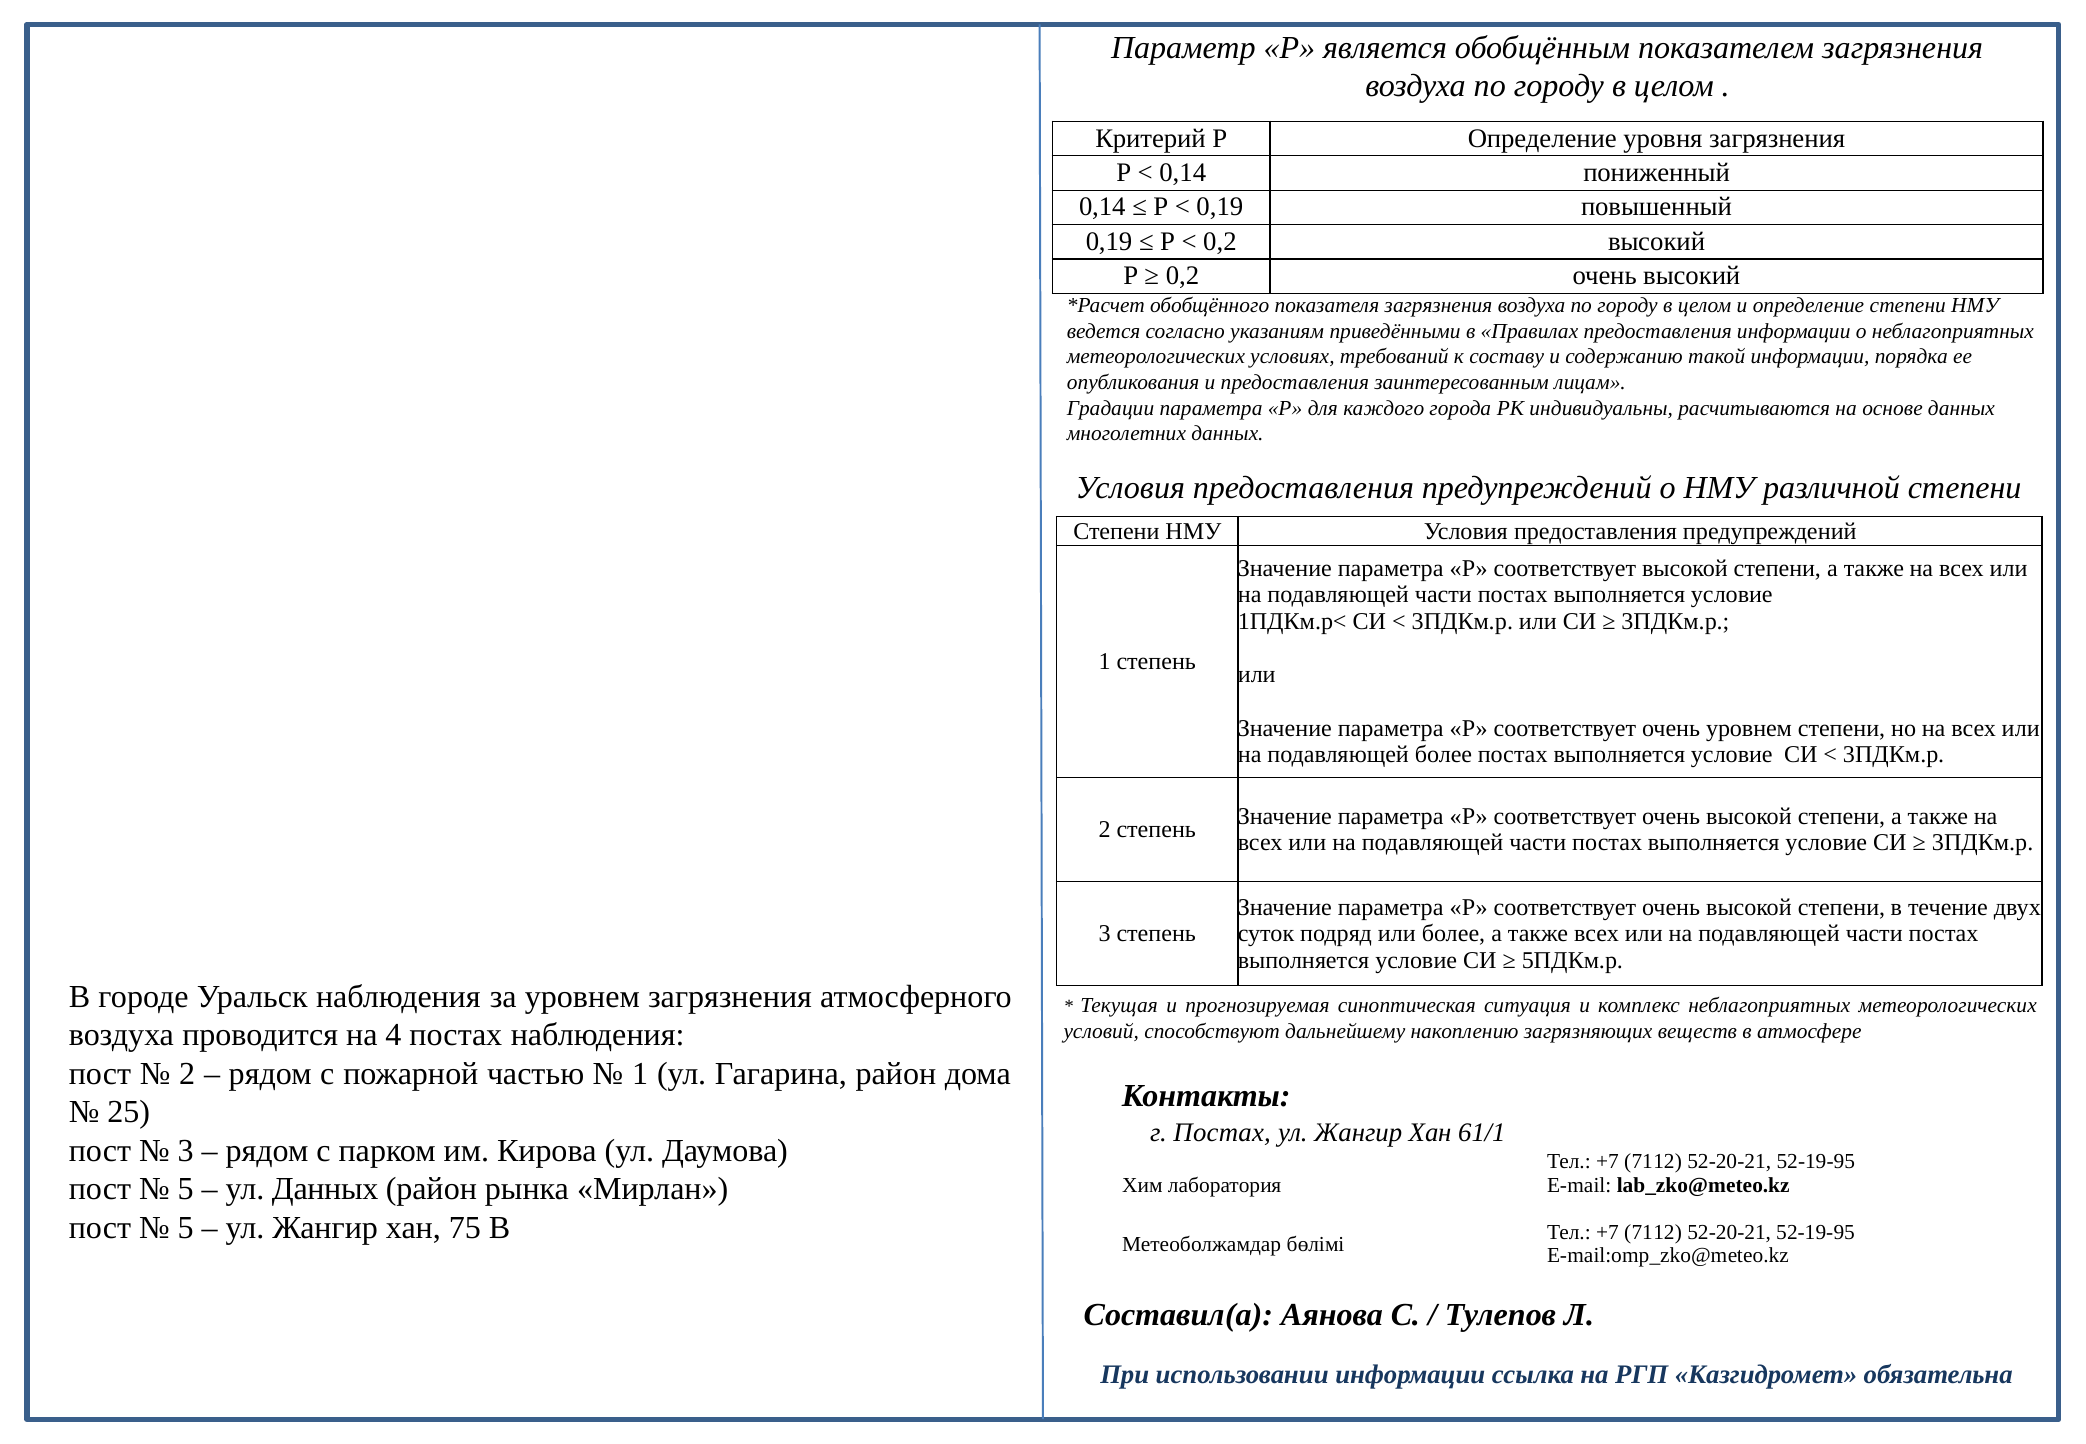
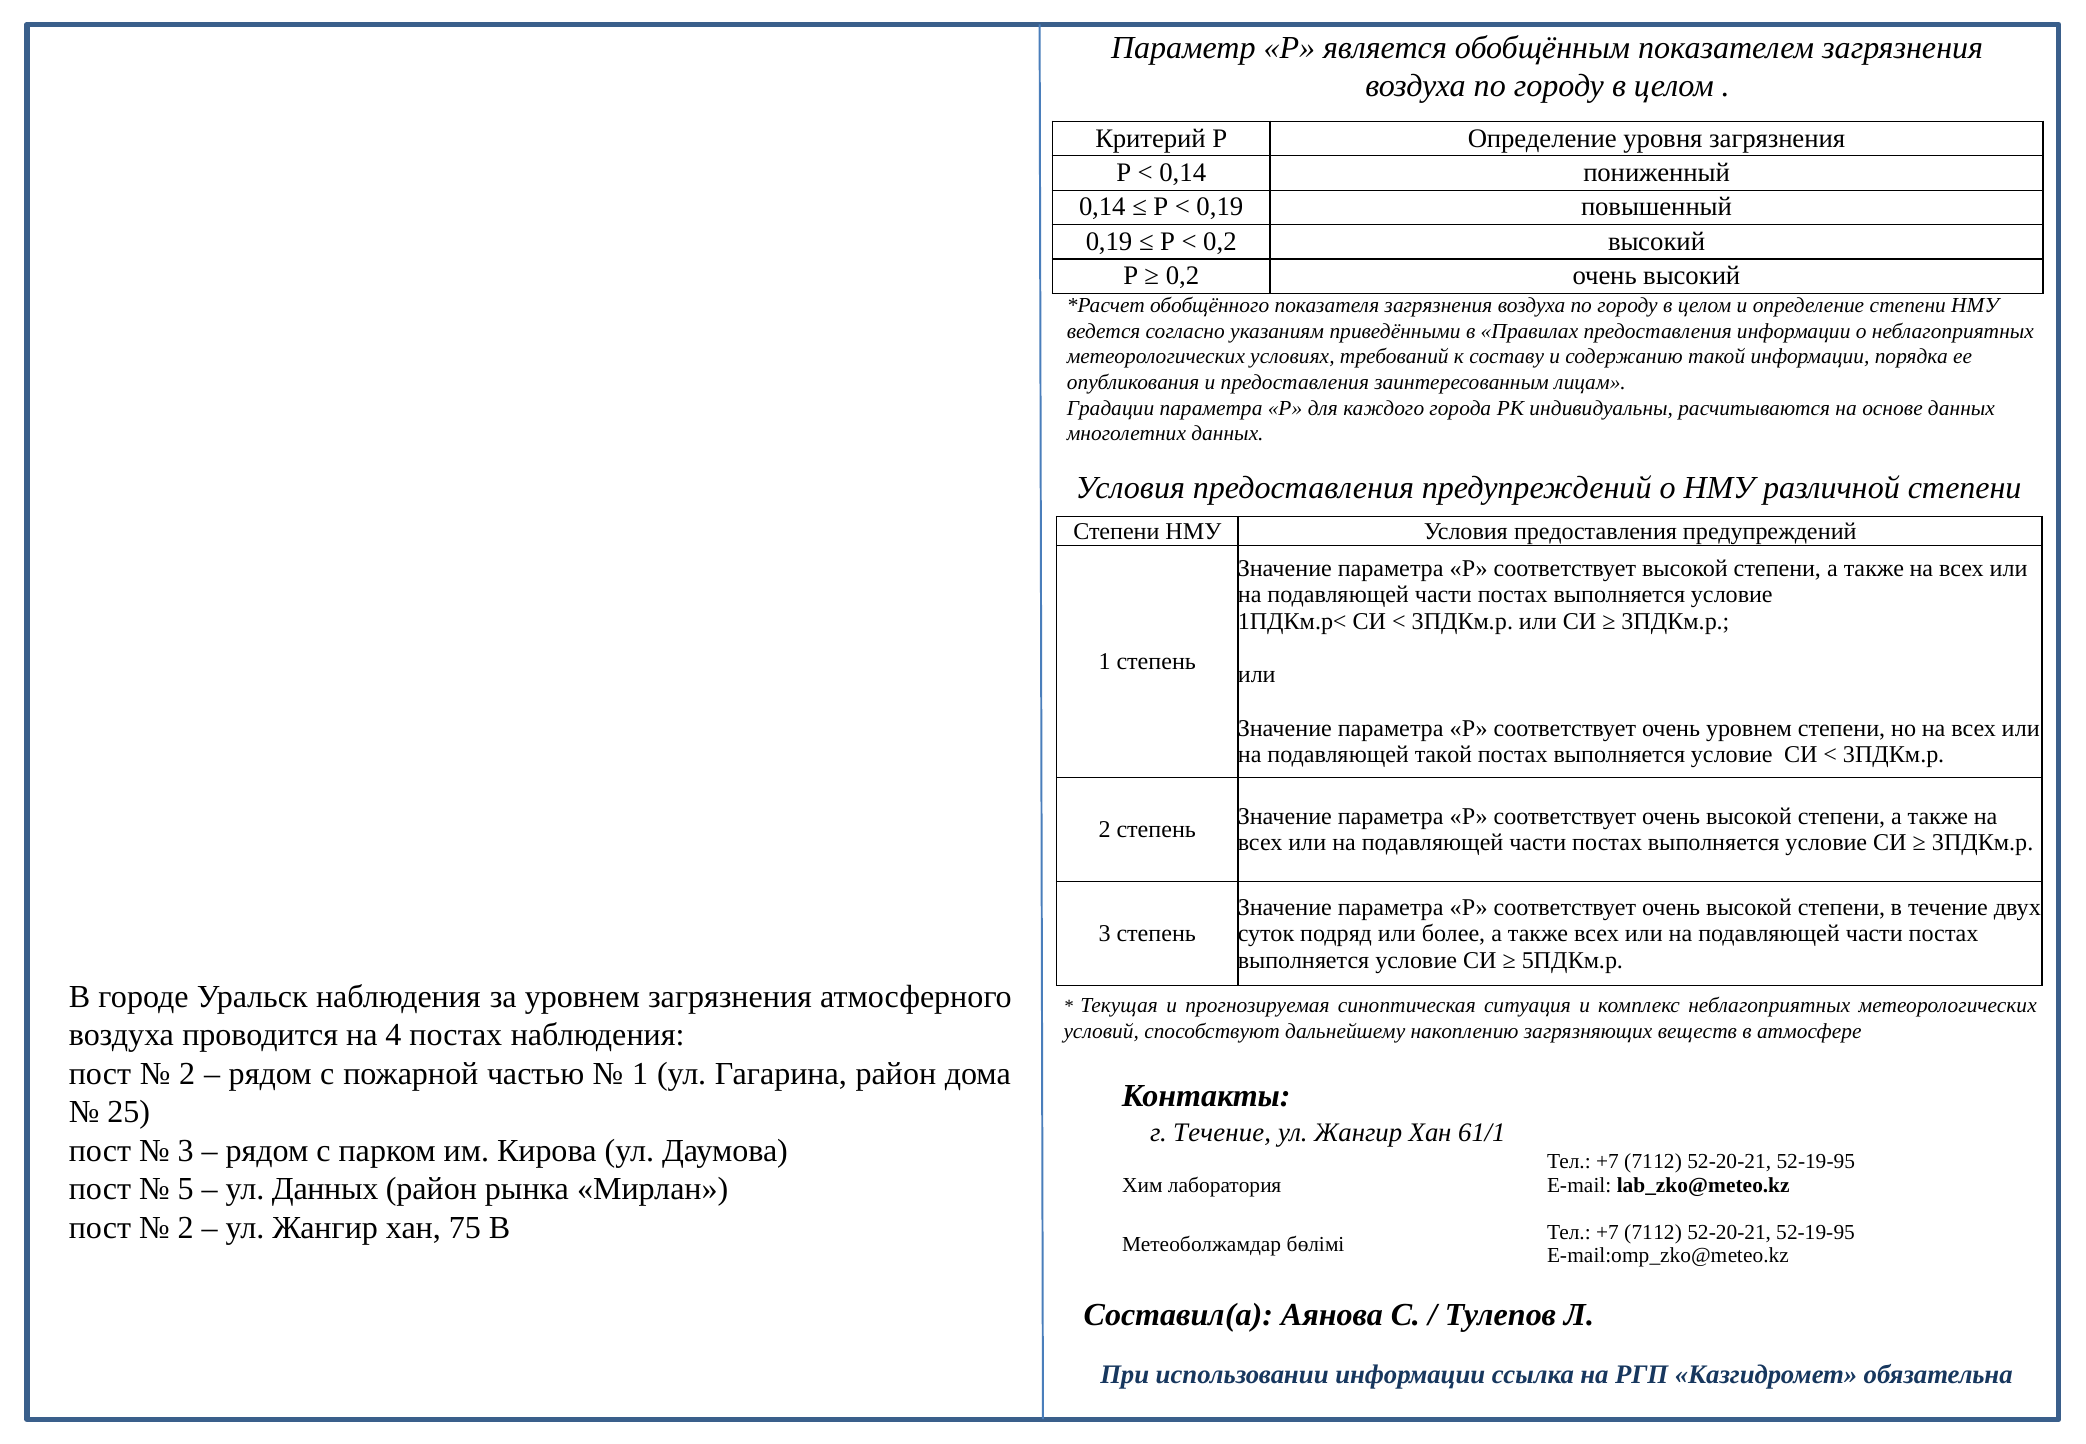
подавляющей более: более -> такой (1443, 755)
г Постах: Постах -> Течение (1222, 1133)
5: 5 -> 2 (186, 1228)
